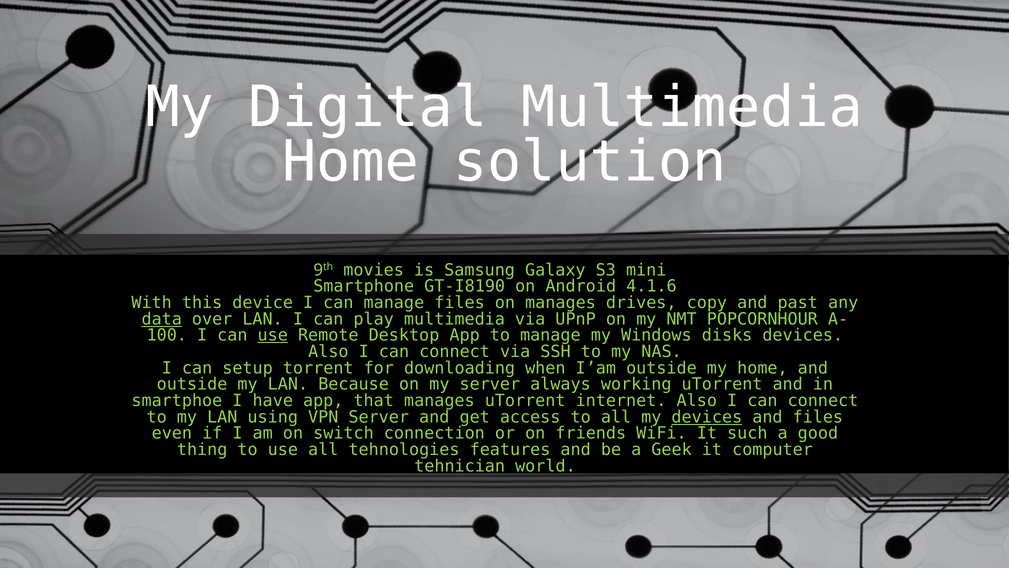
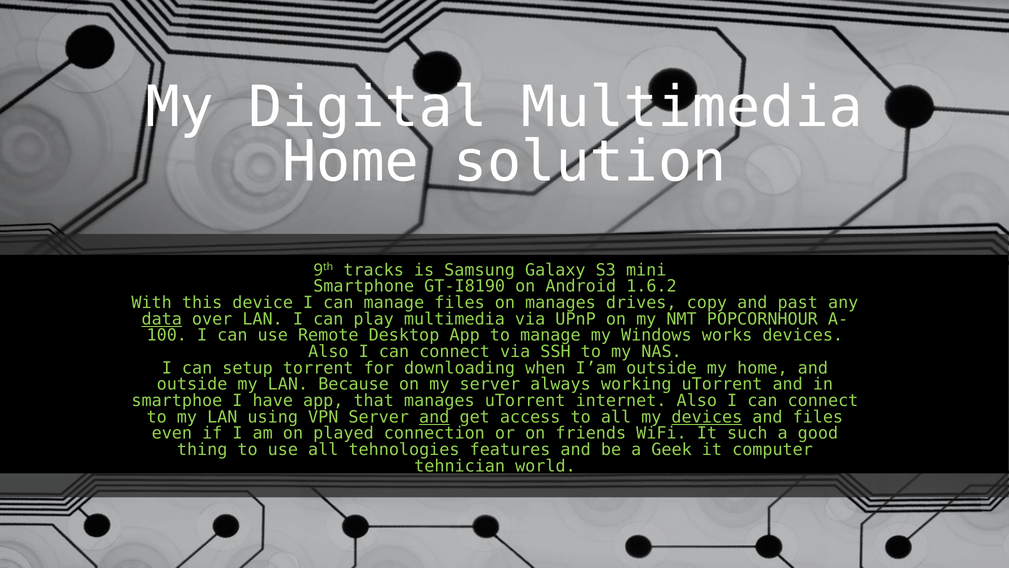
movies: movies -> tracks (374, 270)
4.1.6: 4.1.6 -> 1.6.2 (651, 286)
use underline: present -> none (273, 335)
disks: disks -> works (727, 335)
and underline: none -> present (434, 417)
switch: switch -> played (343, 433)
